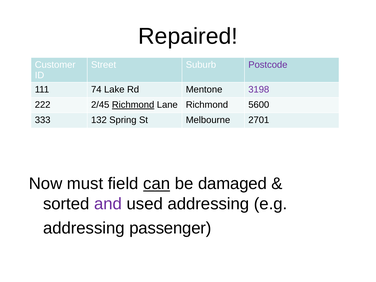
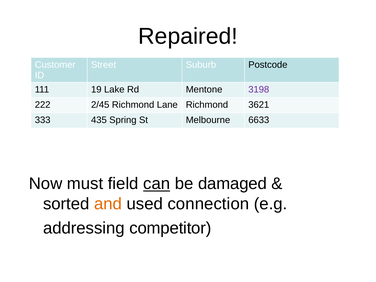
Postcode colour: purple -> black (268, 65)
74: 74 -> 19 (96, 90)
Richmond underline: present -> none (133, 105)
5600: 5600 -> 3621 (259, 105)
132: 132 -> 435 (99, 120)
2701: 2701 -> 6633 (259, 120)
and colour: purple -> orange (108, 204)
used addressing: addressing -> connection (208, 204)
passenger: passenger -> competitor (170, 228)
